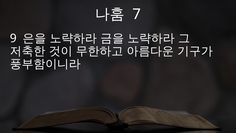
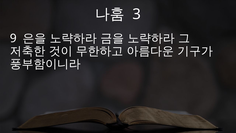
7: 7 -> 3 (137, 14)
